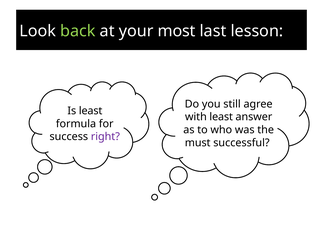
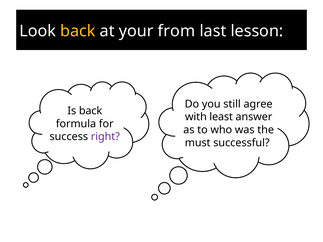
back colour: light green -> yellow (78, 31)
most: most -> from (176, 31)
Is least: least -> back (91, 111)
